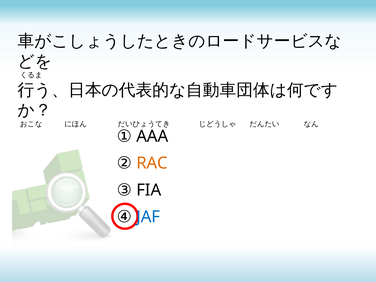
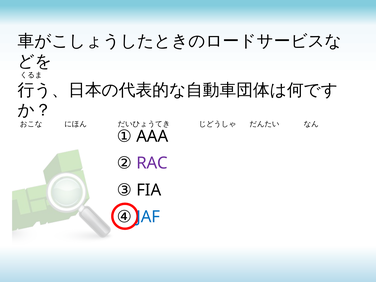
RAC colour: orange -> purple (152, 163)
